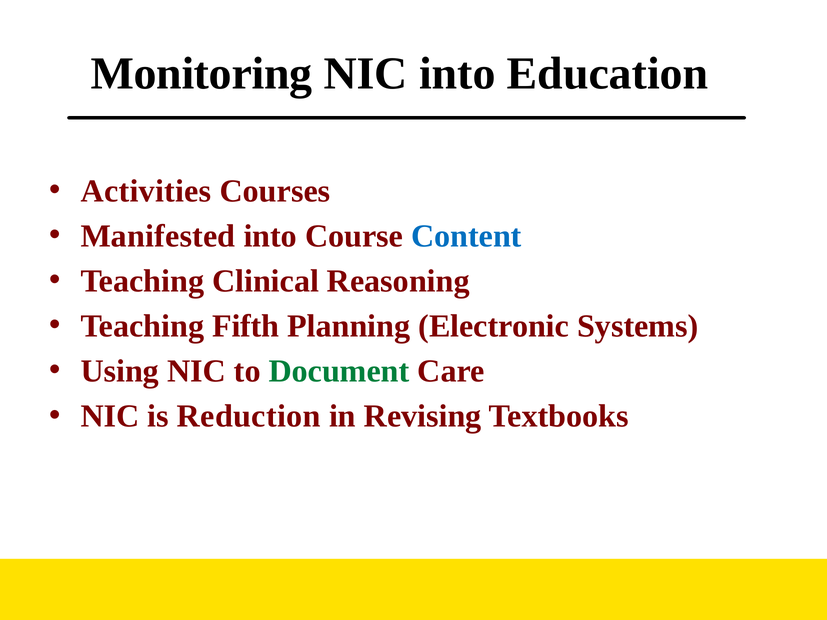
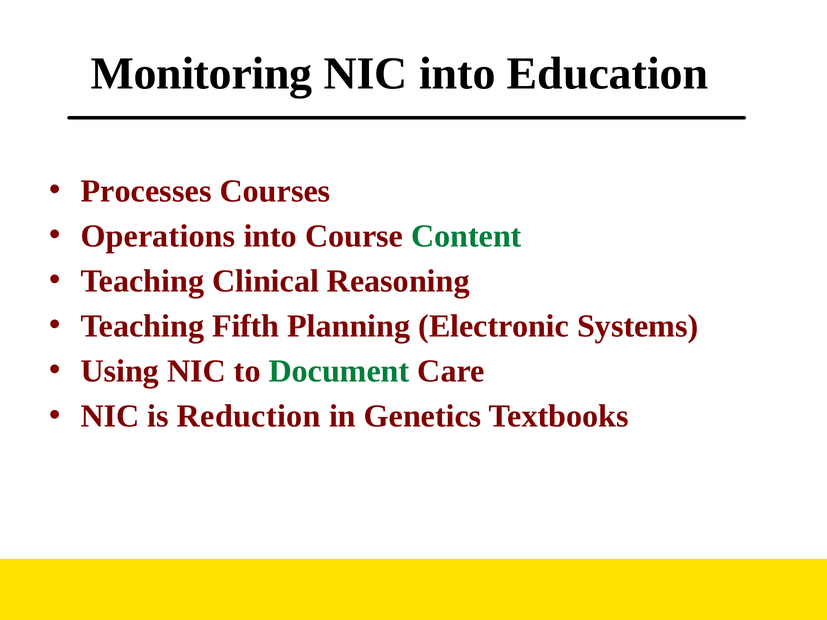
Activities: Activities -> Processes (146, 191)
Manifested: Manifested -> Operations (158, 236)
Content colour: blue -> green (466, 236)
Revising: Revising -> Genetics (423, 416)
